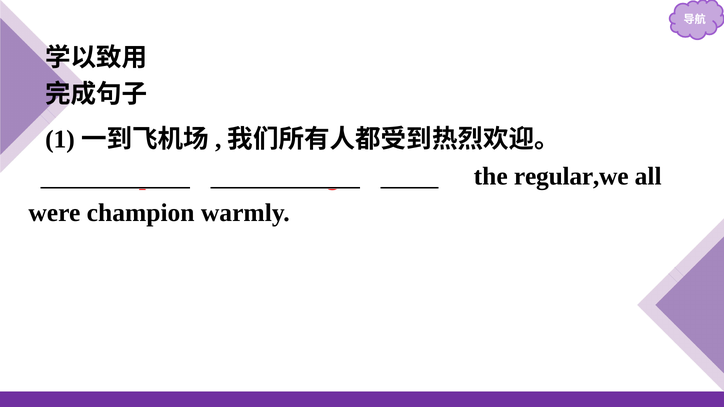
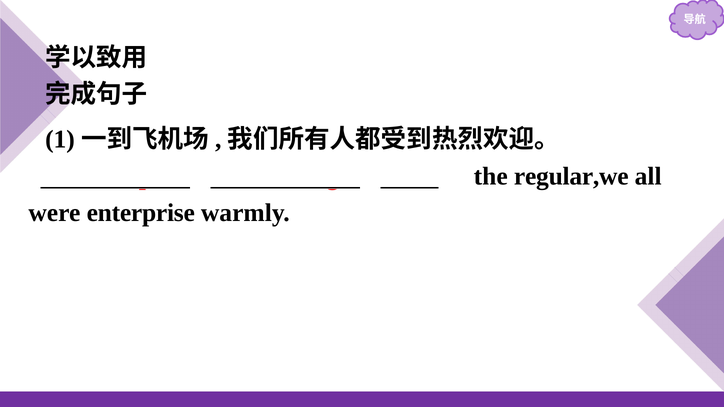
champion: champion -> enterprise (141, 213)
